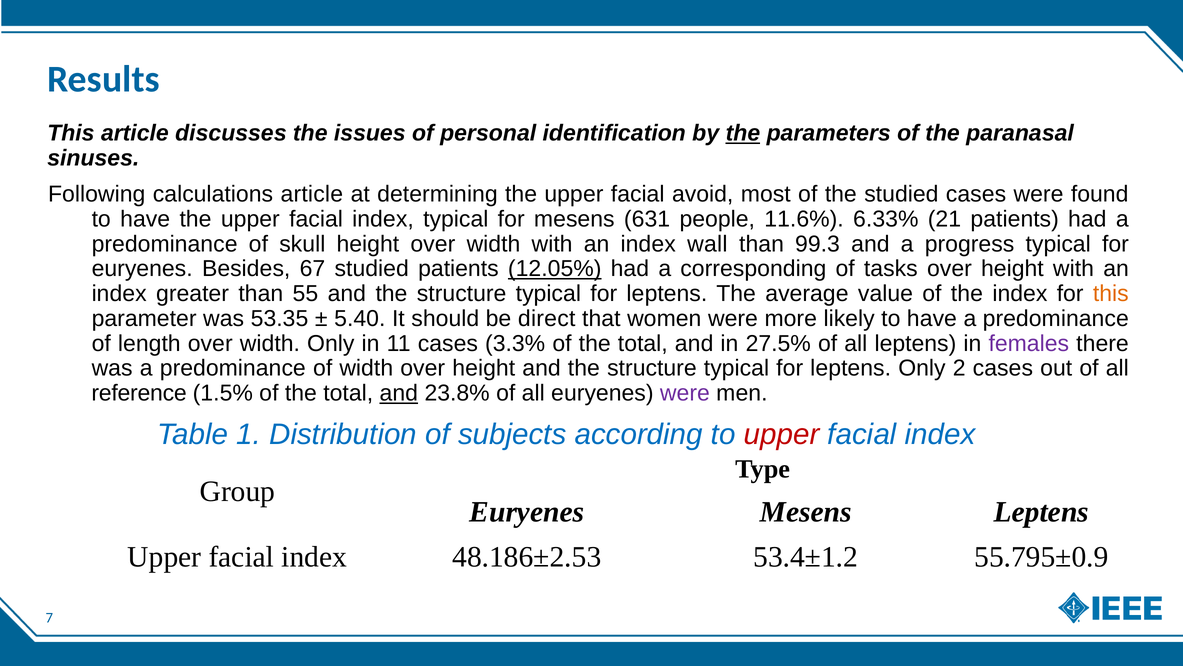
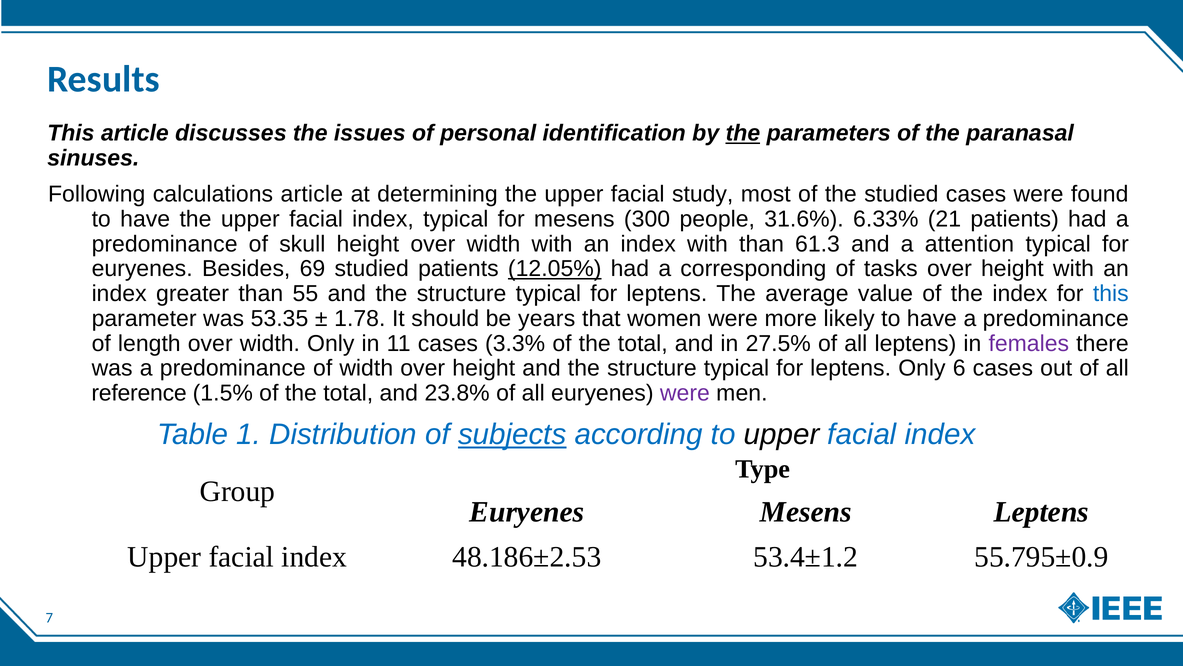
avoid: avoid -> study (703, 194)
631: 631 -> 300 (647, 219)
11.6%: 11.6% -> 31.6% (804, 219)
index wall: wall -> with (707, 244)
99.3: 99.3 -> 61.3 (817, 244)
progress: progress -> attention (969, 244)
67: 67 -> 69 (312, 269)
this colour: orange -> blue (1111, 293)
5.40: 5.40 -> 1.78 (360, 318)
direct: direct -> years (547, 318)
2: 2 -> 6 (959, 368)
and underline: present -> none (399, 393)
subjects underline: none -> present (512, 434)
upper colour: red -> black (782, 434)
